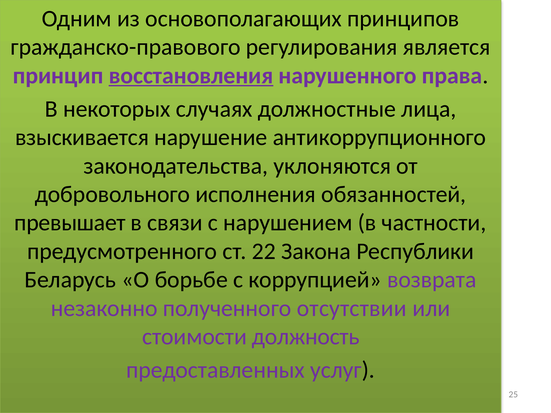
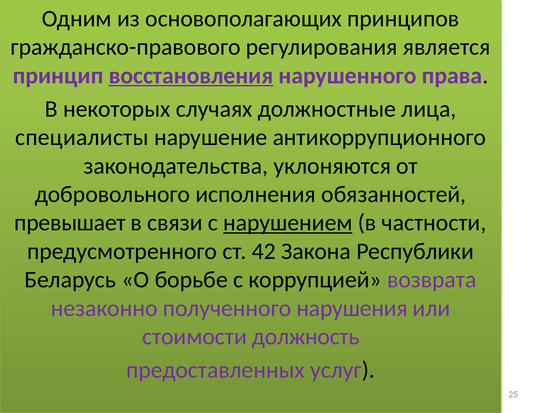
взыскивается: взыскивается -> специалисты (82, 137)
нарушением underline: none -> present (288, 223)
22: 22 -> 42 (264, 251)
отсутствии: отсутствии -> нарушения (352, 308)
